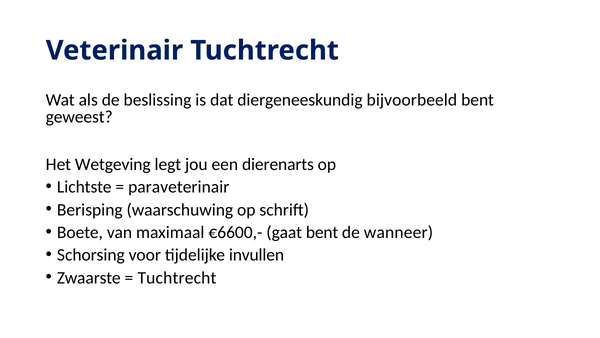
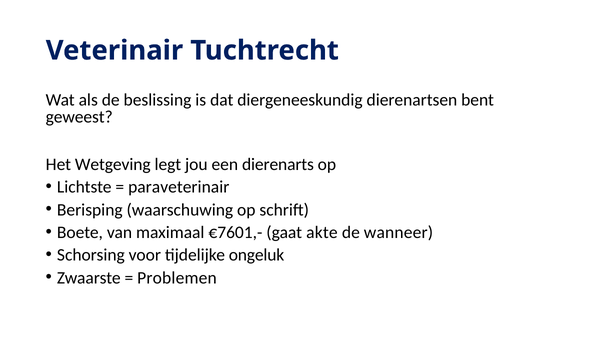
bijvoorbeeld: bijvoorbeeld -> dierenartsen (412, 100)
€6600,-: €6600,- -> €7601,- (235, 232)
gaat bent: bent -> akte (322, 232)
invullen: invullen -> ongeluk (257, 255)
Tuchtrecht: Tuchtrecht -> Problemen (177, 277)
